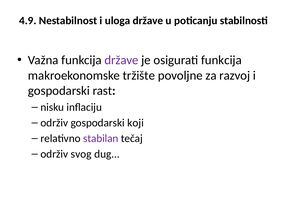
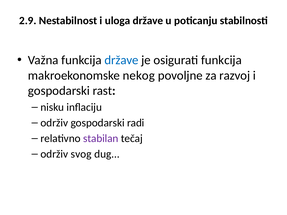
4.9: 4.9 -> 2.9 (28, 21)
države colour: purple -> blue (121, 60)
tržište: tržište -> nekog (139, 76)
koji: koji -> radi (136, 123)
